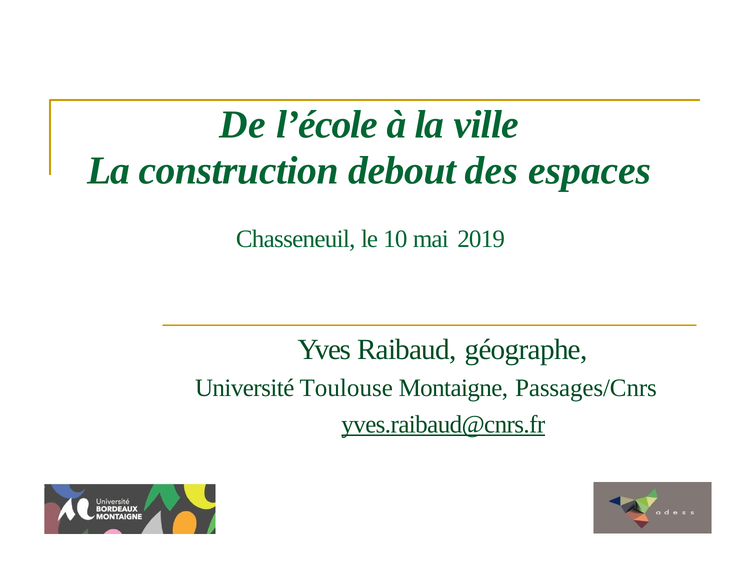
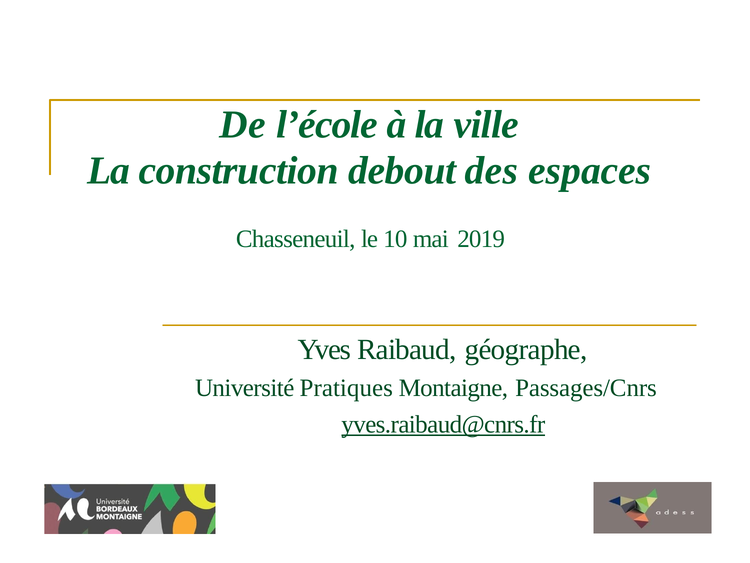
Toulouse: Toulouse -> Pratiques (346, 388)
